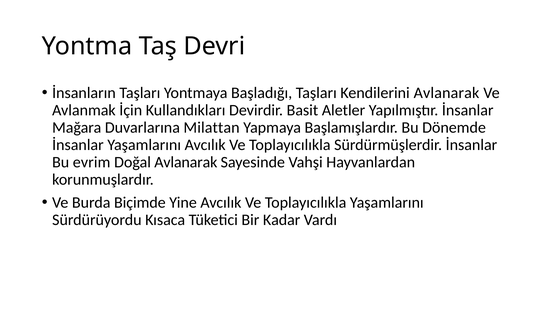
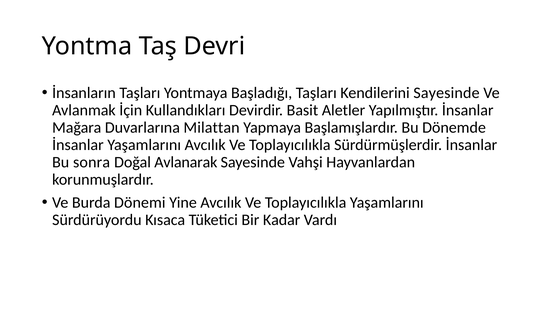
Kendilerini Avlanarak: Avlanarak -> Sayesinde (446, 93)
evrim: evrim -> sonra (92, 162)
Biçimde: Biçimde -> Dönemi (140, 202)
